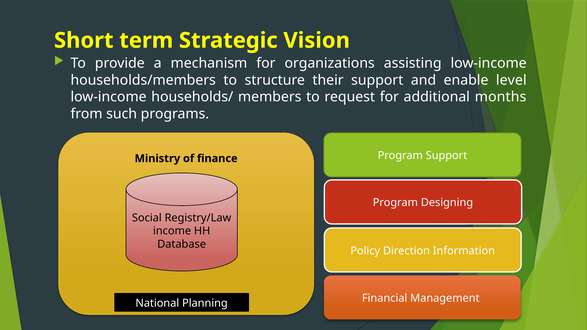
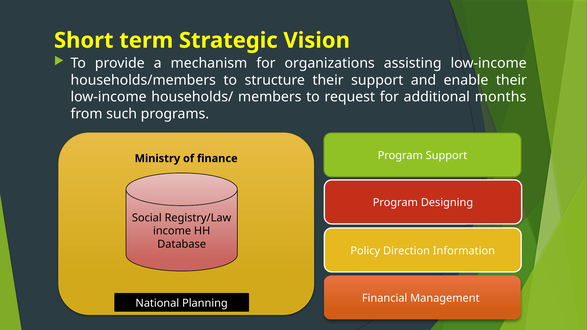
enable level: level -> their (511, 80)
